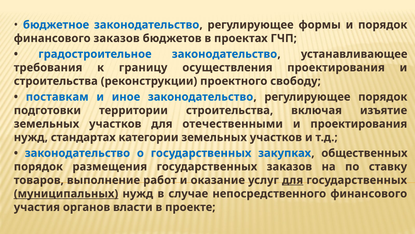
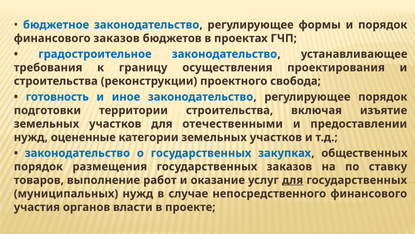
свободу: свободу -> свобода (296, 81)
поставкам: поставкам -> готовность (57, 97)
и проектирования: проектирования -> предоставлении (359, 124)
стандартах: стандартах -> оцененные (83, 137)
муниципальных underline: present -> none (66, 193)
